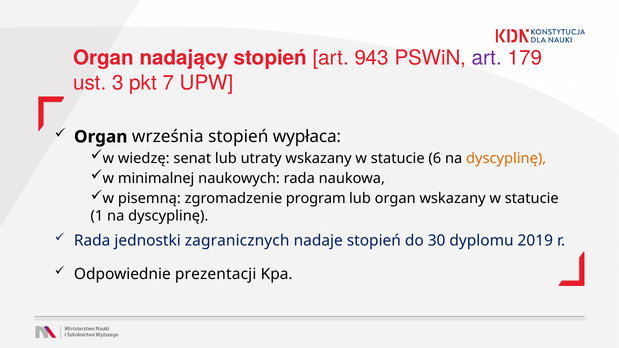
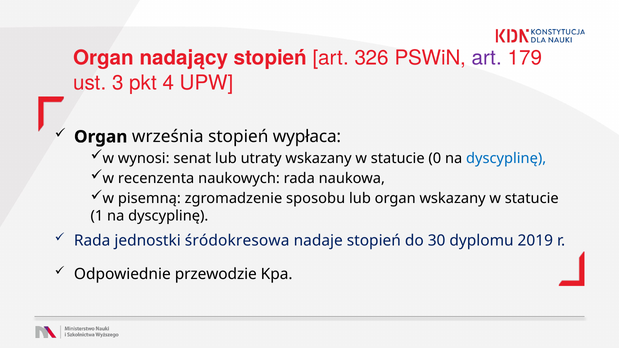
943: 943 -> 326 (372, 58)
7: 7 -> 4 (168, 83)
wiedzę: wiedzę -> wynosi (144, 158)
6: 6 -> 0 (435, 158)
dyscyplinę colour: orange -> blue (506, 158)
minimalnej: minimalnej -> recenzenta (156, 179)
program: program -> sposobu (316, 199)
zagranicznych: zagranicznych -> śródokresowa (237, 241)
prezentacji: prezentacji -> przewodzie (216, 274)
